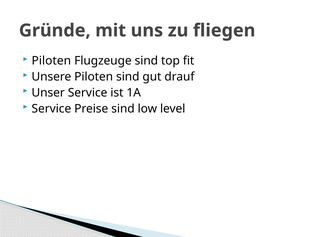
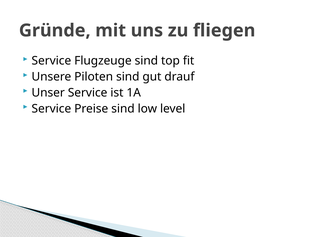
Piloten: Piloten -> Service (51, 61)
